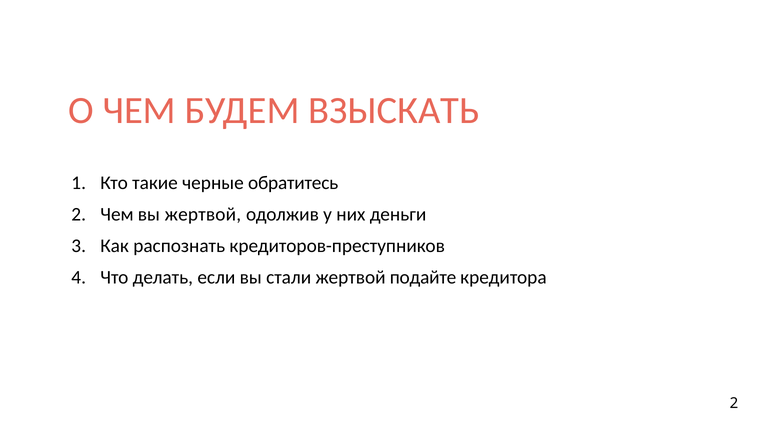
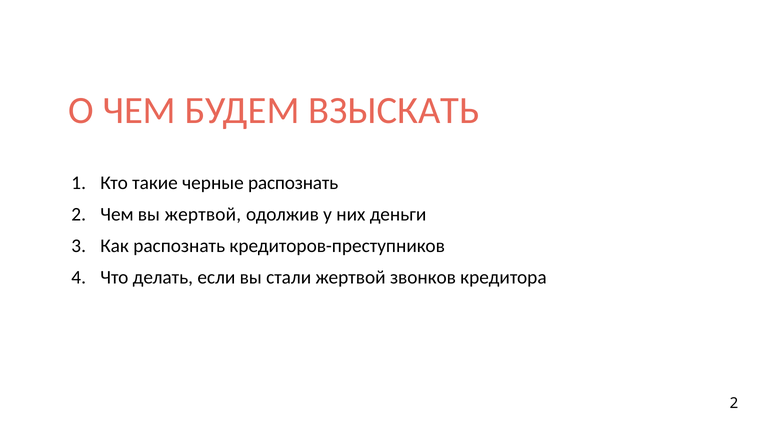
черные обратитесь: обратитесь -> распознать (293, 183)
подайте: подайте -> звонков (423, 278)
